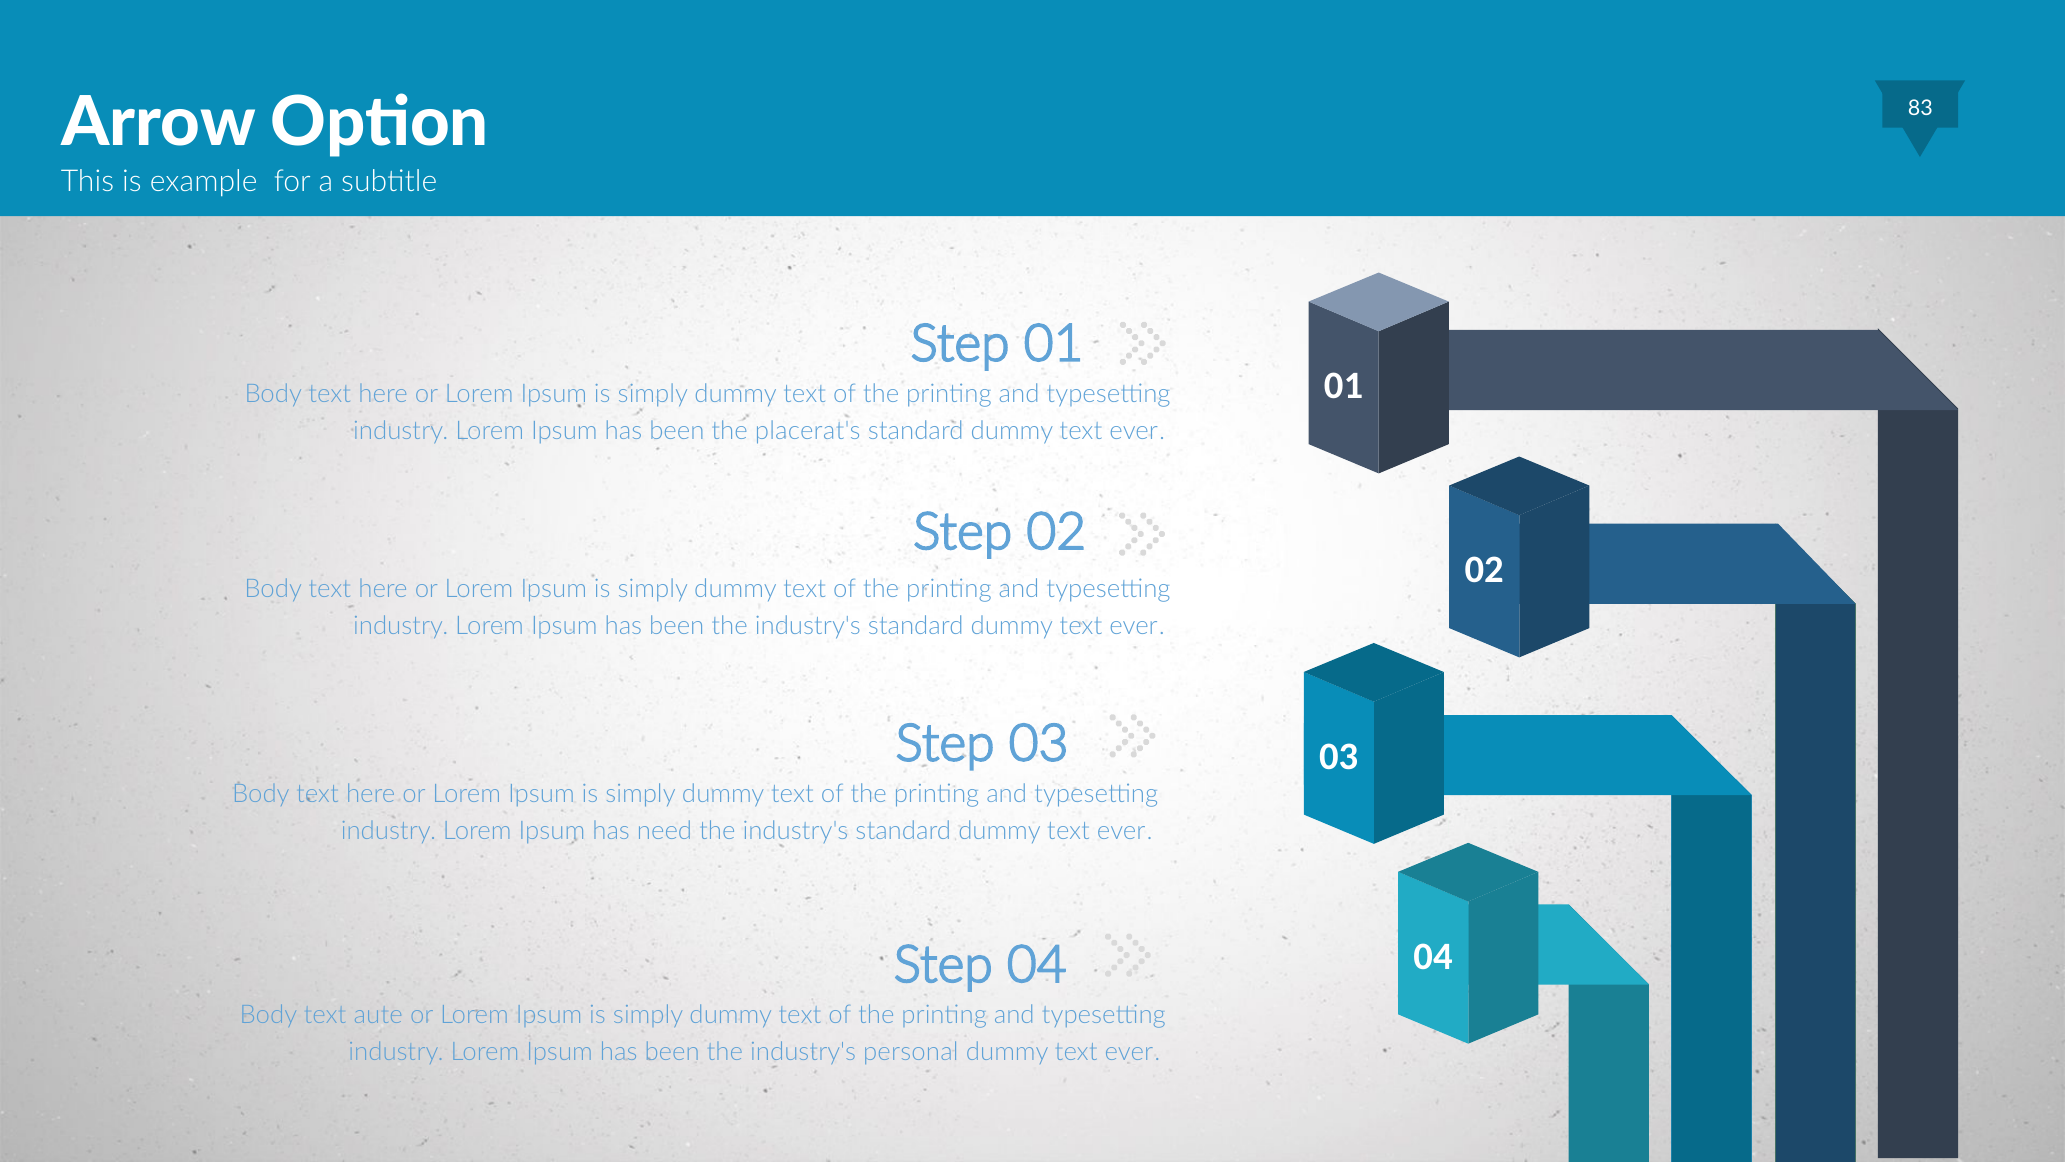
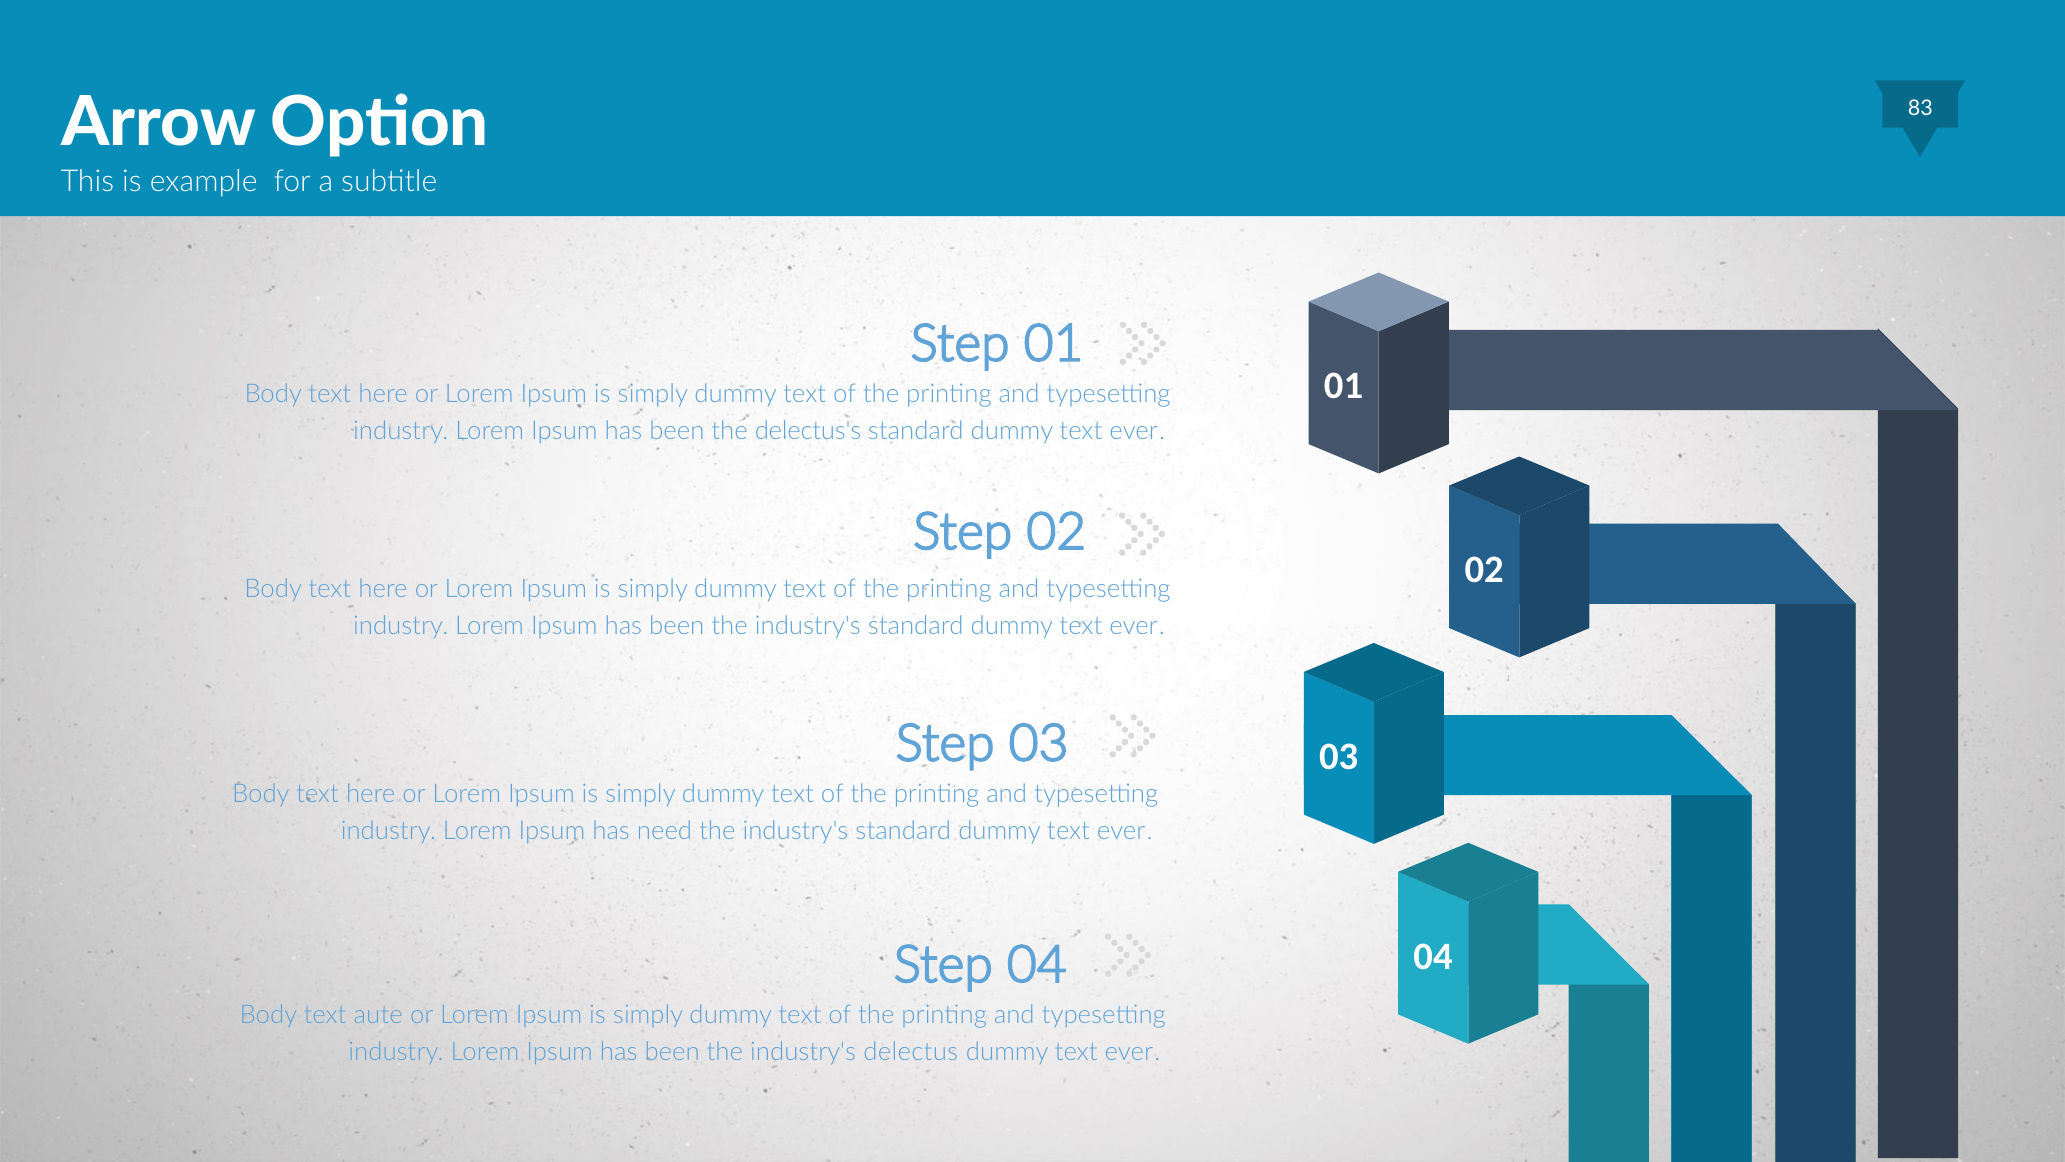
placerat's: placerat's -> delectus's (808, 431)
personal: personal -> delectus (911, 1052)
